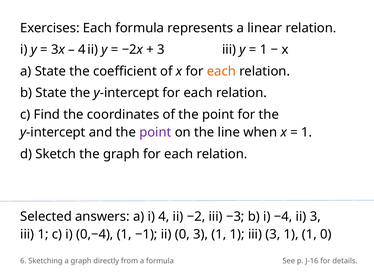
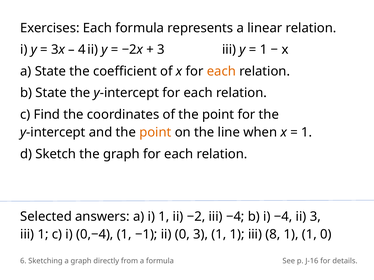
point colour: purple -> orange (155, 133)
i 4: 4 -> 1 (164, 217)
iii −3: −3 -> −4 (235, 217)
iii 3: 3 -> 8 (273, 235)
